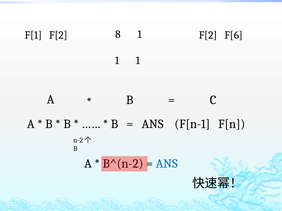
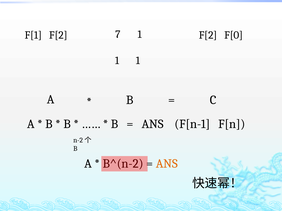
8: 8 -> 7 (118, 34)
F[6: F[6 -> F[0 (234, 35)
ANS colour: blue -> orange (167, 164)
